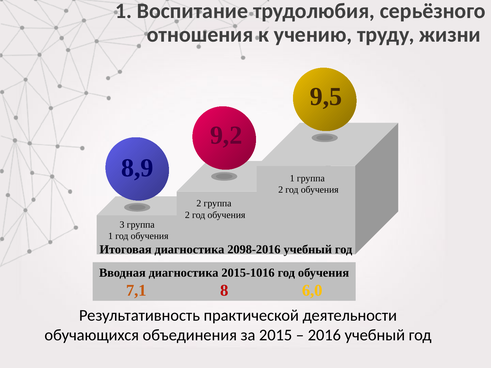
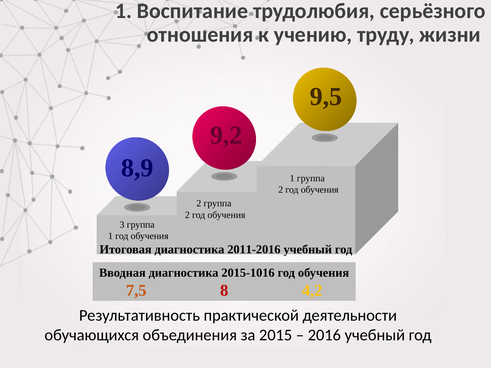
2098-2016: 2098-2016 -> 2011-2016 (254, 250)
7,1: 7,1 -> 7,5 (136, 291)
6,0: 6,0 -> 4,2 (312, 291)
